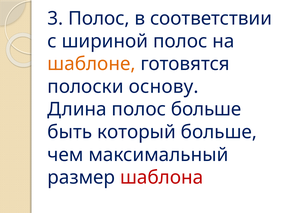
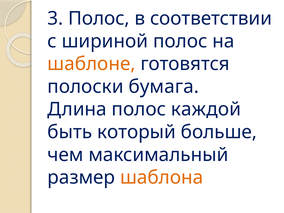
основу: основу -> бумага (164, 87)
полос больше: больше -> каждой (206, 109)
шаблона colour: red -> orange (162, 177)
